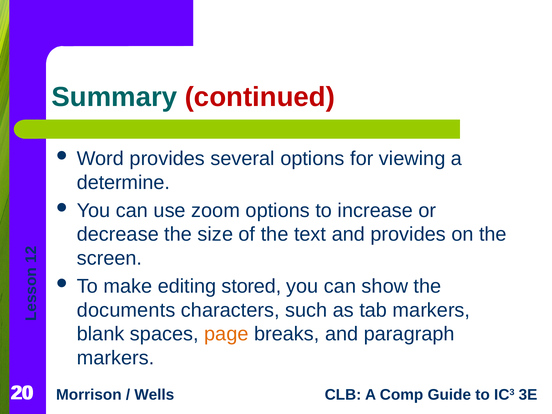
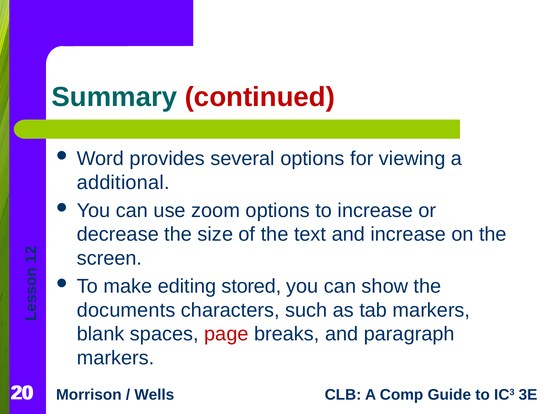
determine: determine -> additional (123, 183)
and provides: provides -> increase (408, 234)
page colour: orange -> red (226, 334)
